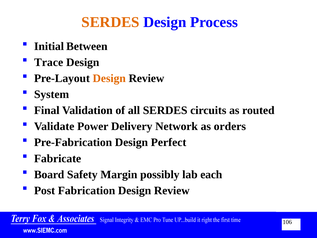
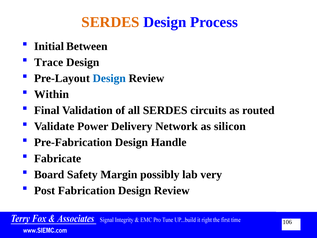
Design colour: orange -> blue (109, 78)
System: System -> Within (52, 94)
orders: orders -> silicon (230, 126)
Perfect: Perfect -> Handle (169, 142)
each: each -> very (211, 174)
